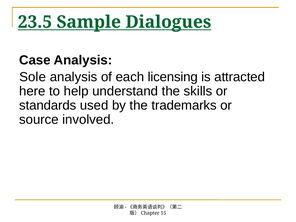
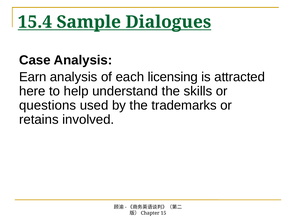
23.5: 23.5 -> 15.4 (35, 22)
Sole: Sole -> Earn (33, 77)
standards: standards -> questions (48, 105)
source: source -> retains (39, 120)
